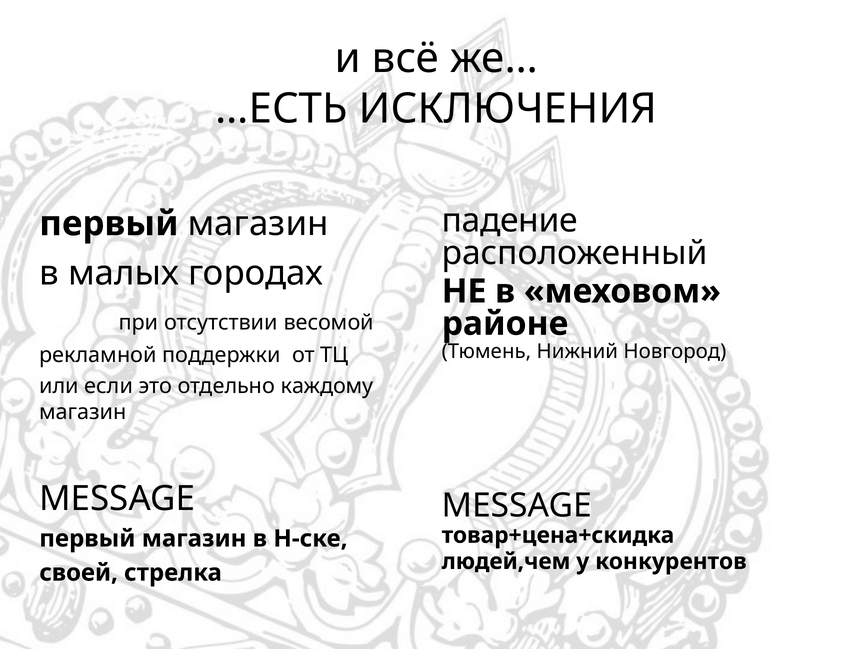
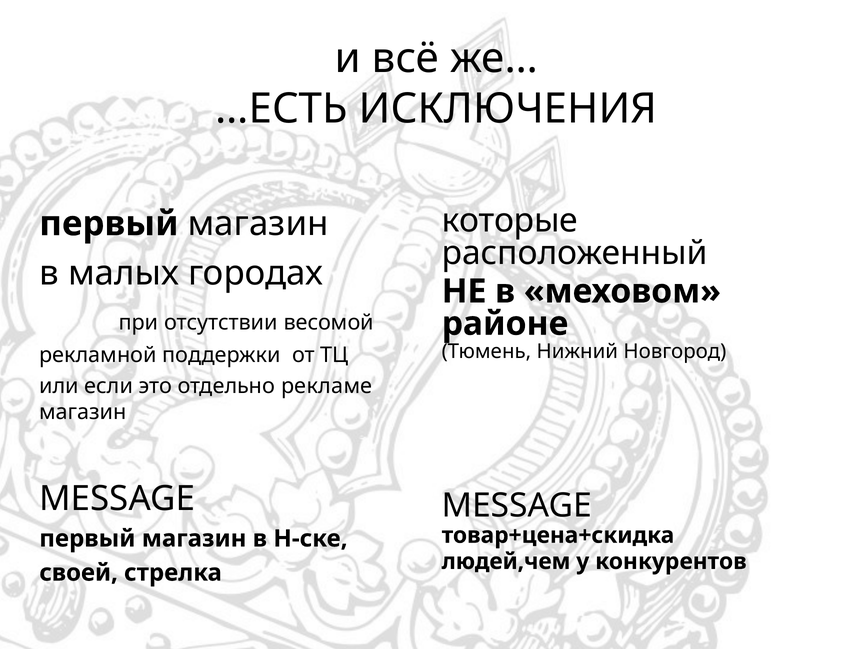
падение: падение -> которые (510, 221)
каждому: каждому -> рекламе (327, 386)
